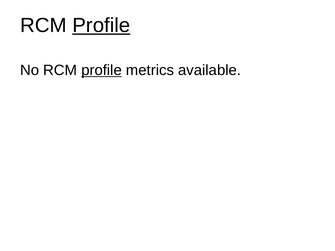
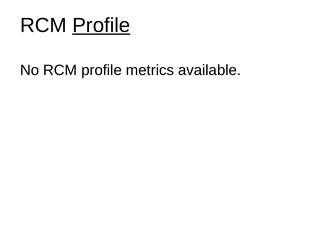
profile underline: present -> none (102, 70)
